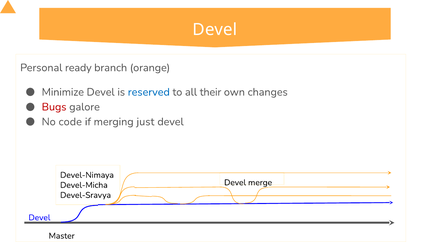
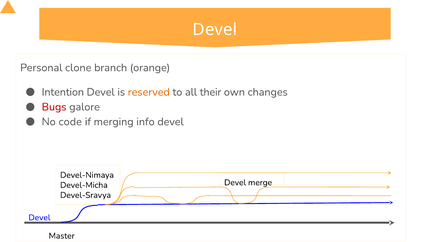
ready: ready -> clone (78, 68)
Minimize: Minimize -> Intention (63, 92)
reserved colour: blue -> orange (149, 92)
just: just -> info (145, 122)
